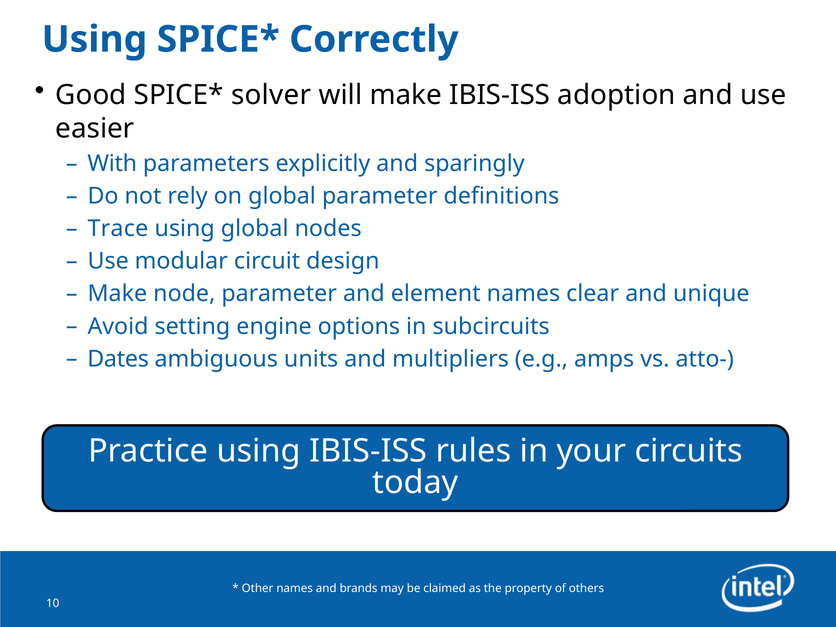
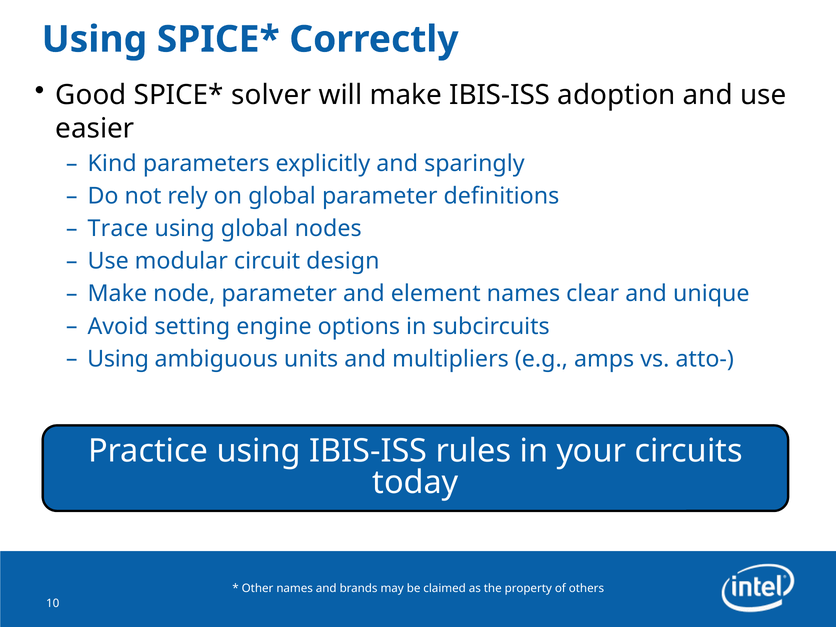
With: With -> Kind (112, 164)
Dates: Dates -> Using (118, 359)
